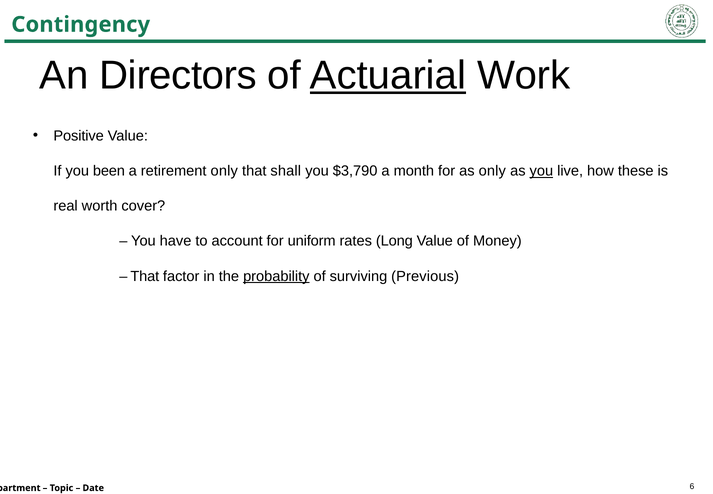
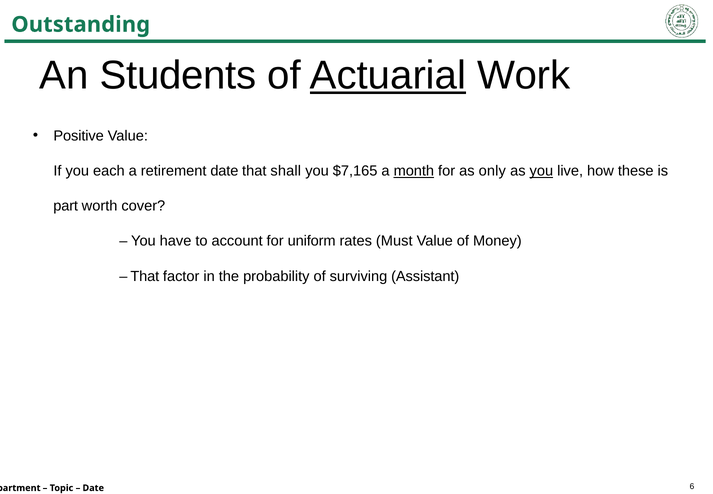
Contingency: Contingency -> Outstanding (81, 24)
Directors: Directors -> Students (178, 75)
been: been -> each (109, 171)
retirement only: only -> date (224, 171)
$3,790: $3,790 -> $7,165 (355, 171)
month underline: none -> present (414, 171)
real: real -> part (66, 206)
Long: Long -> Must (394, 241)
probability underline: present -> none (276, 276)
Previous: Previous -> Assistant (425, 276)
